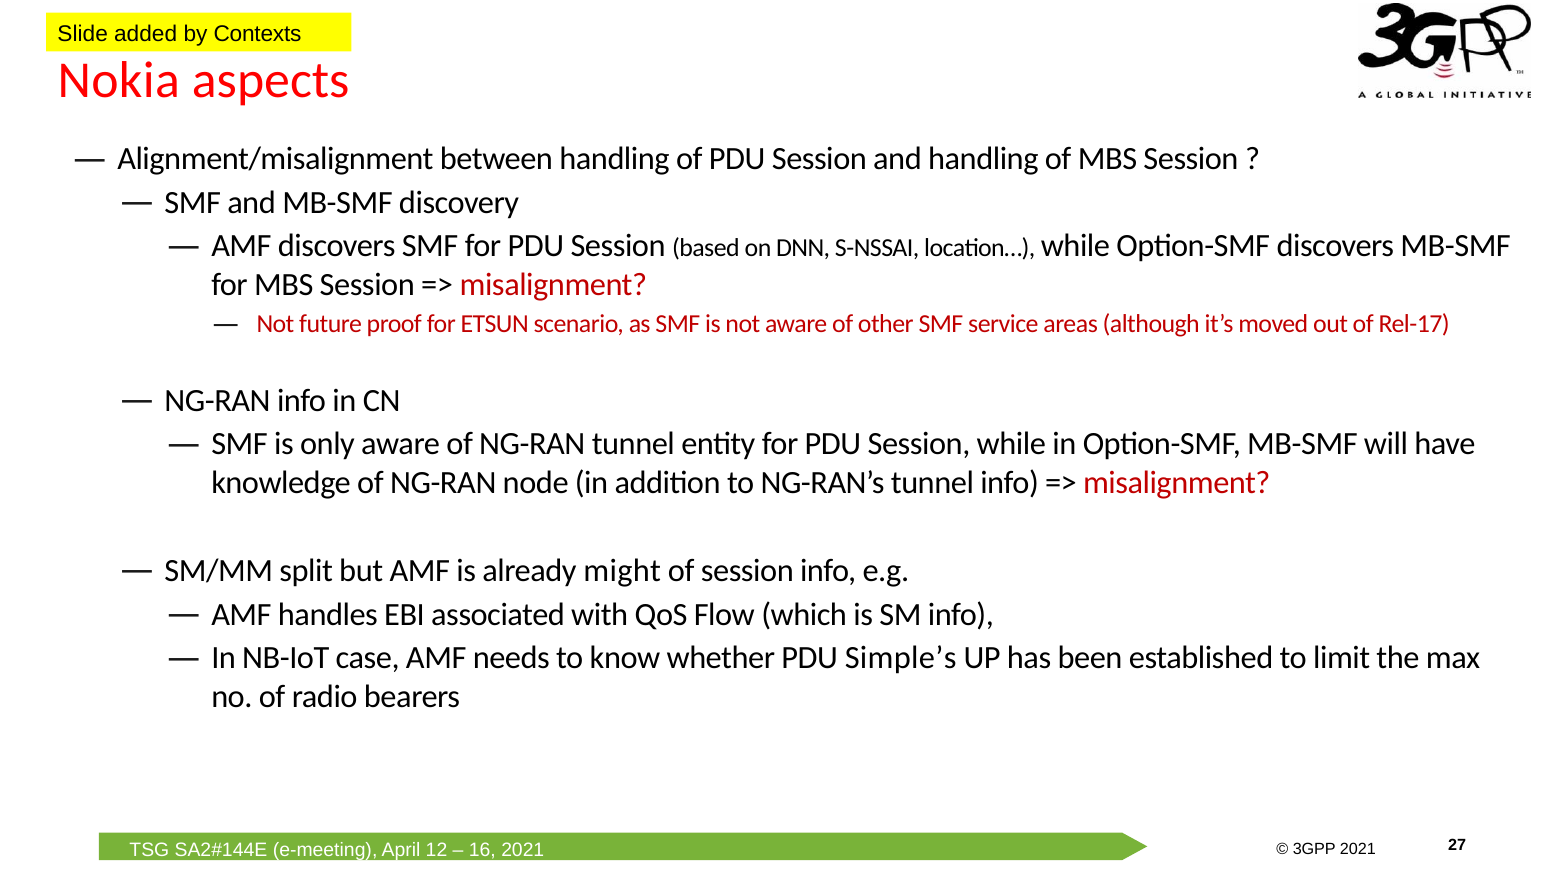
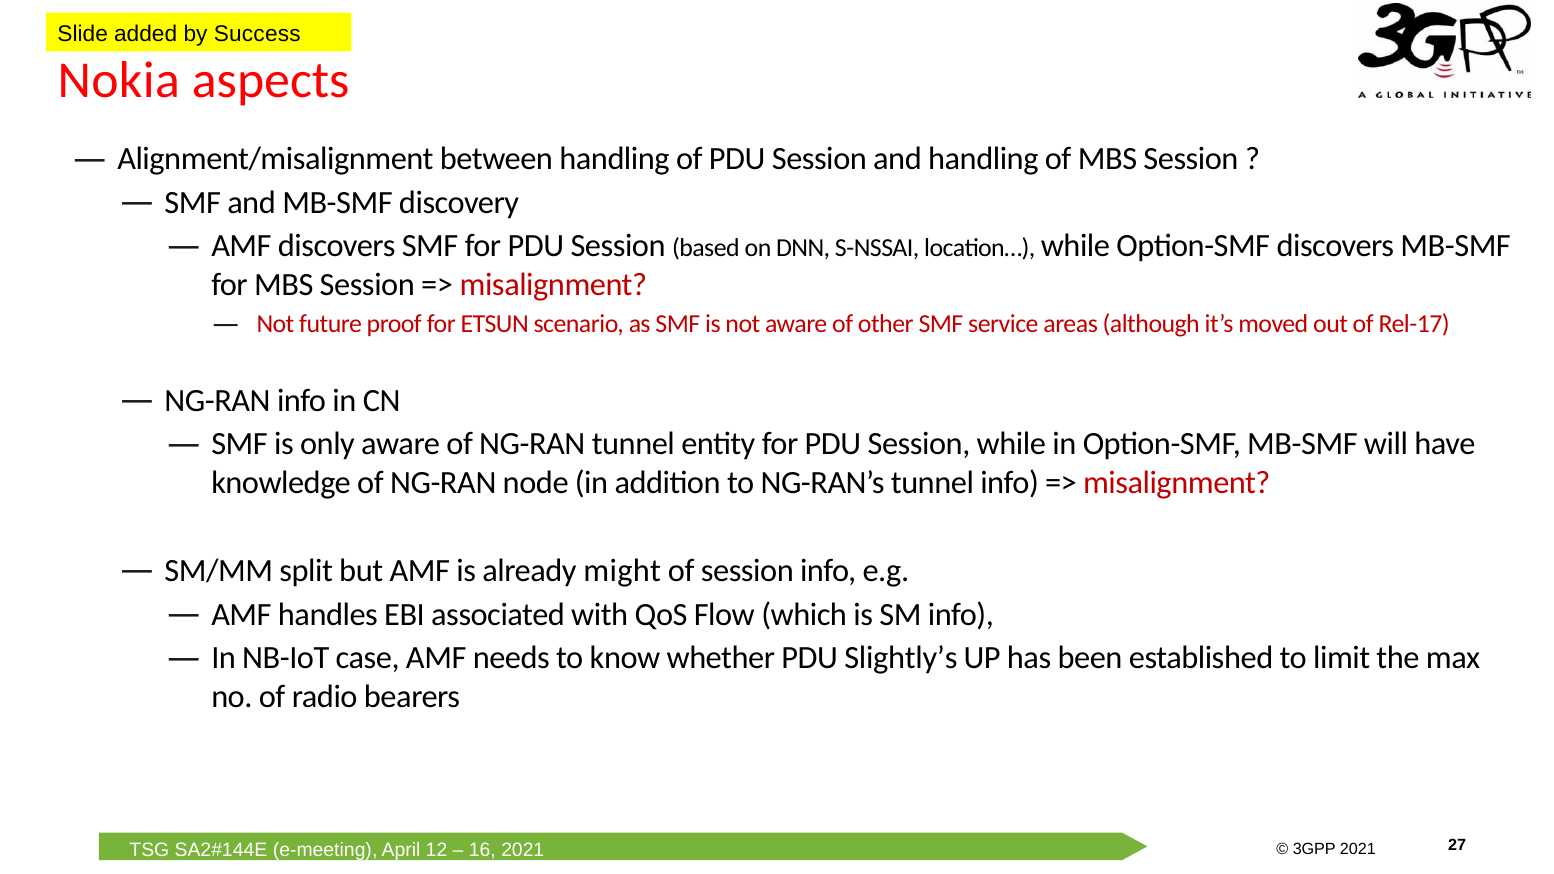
Contexts: Contexts -> Success (257, 34)
Simple’s: Simple’s -> Slightly’s (901, 658)
